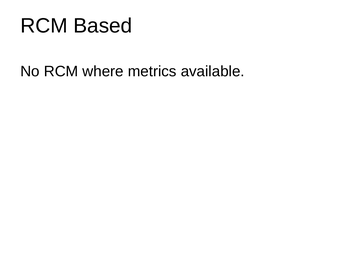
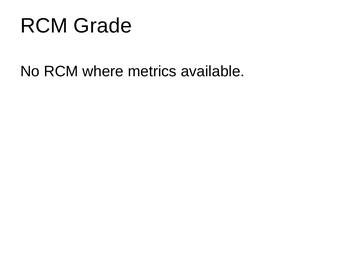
Based: Based -> Grade (103, 26)
